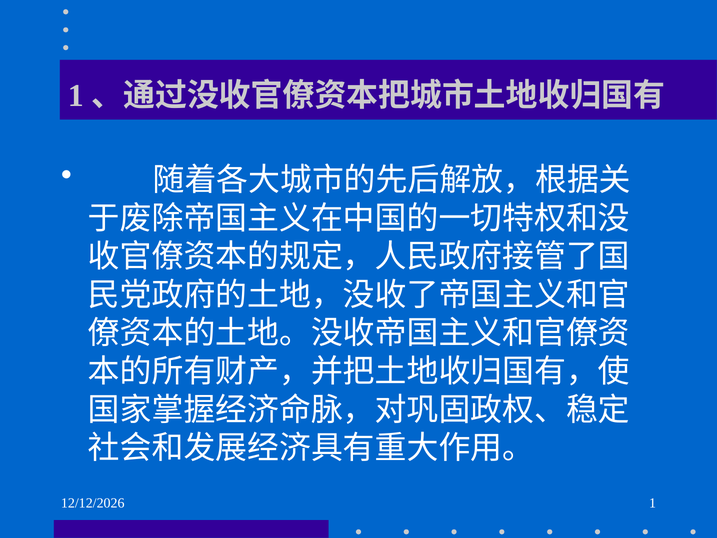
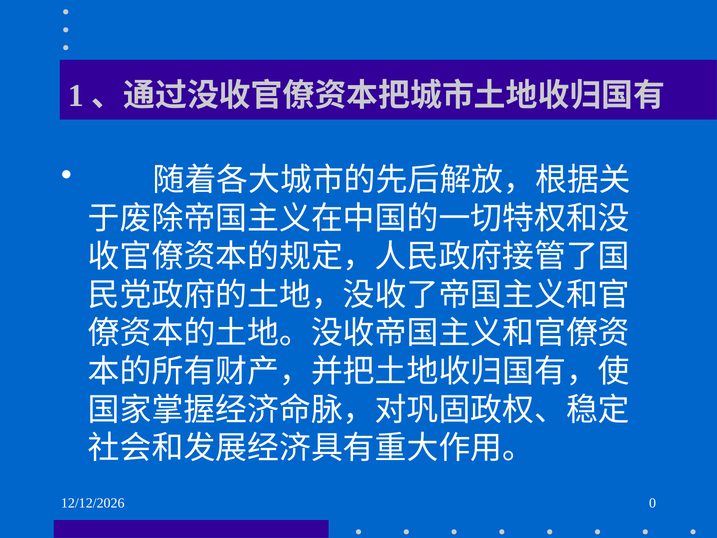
1: 1 -> 0 (653, 503)
